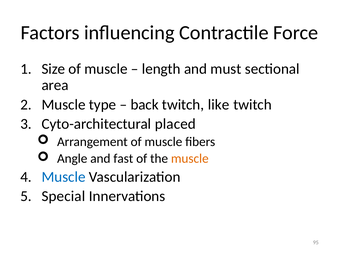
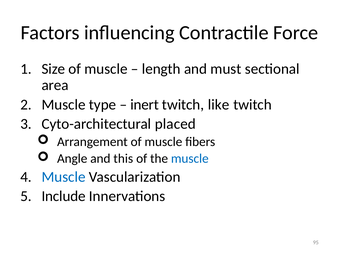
back: back -> inert (145, 105)
fast: fast -> this (123, 159)
muscle colour: orange -> blue (190, 159)
Special: Special -> Include (64, 196)
